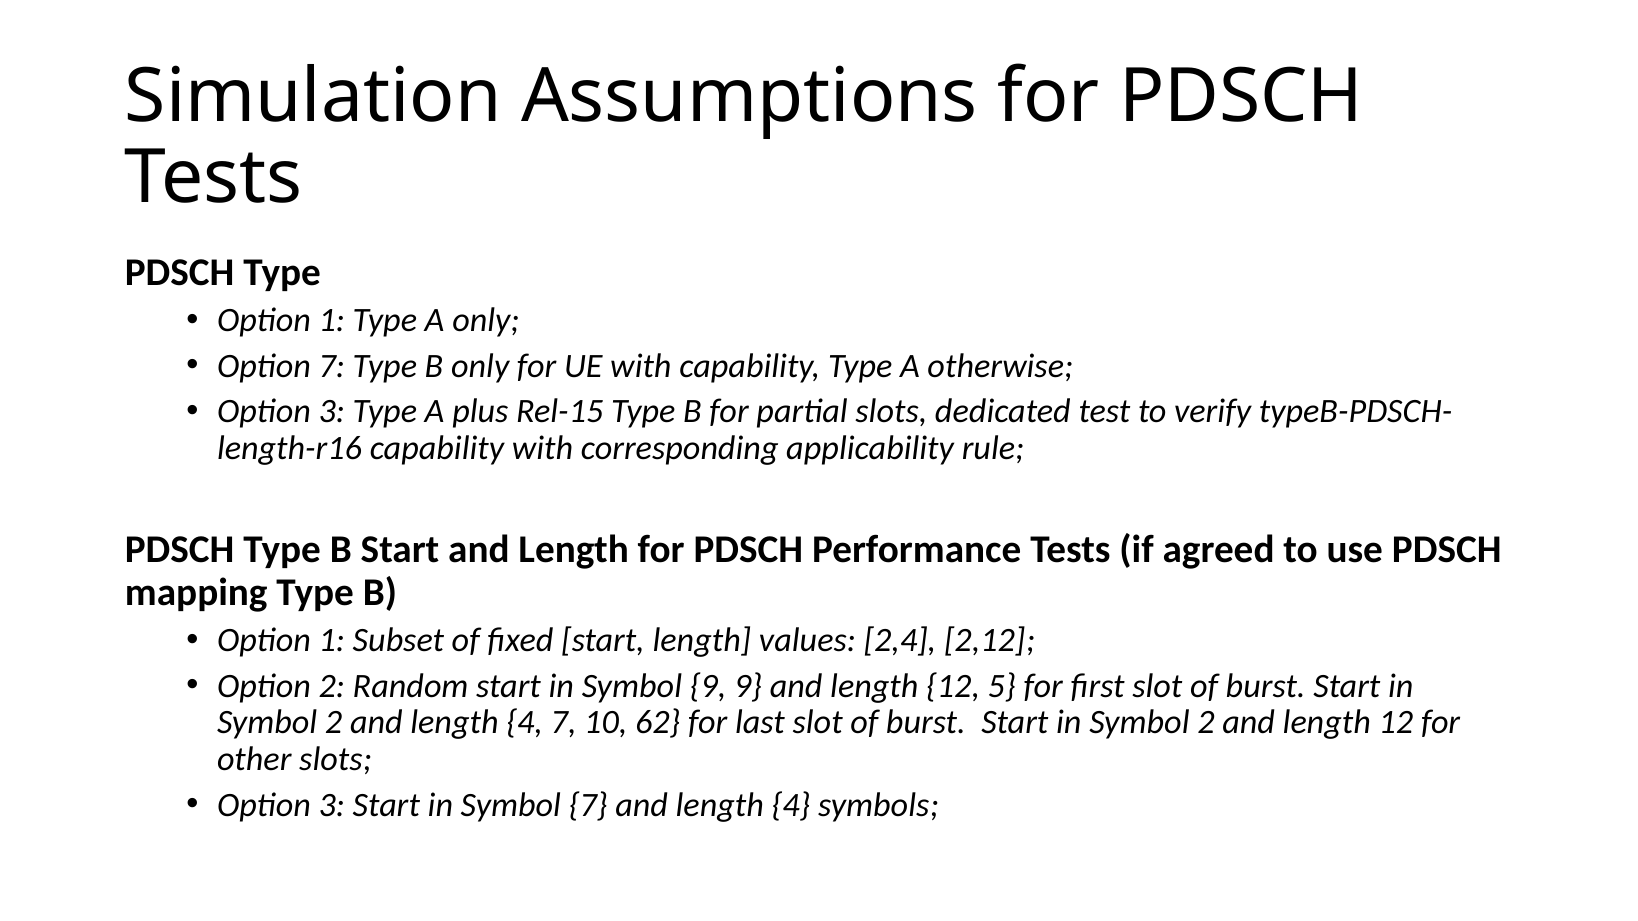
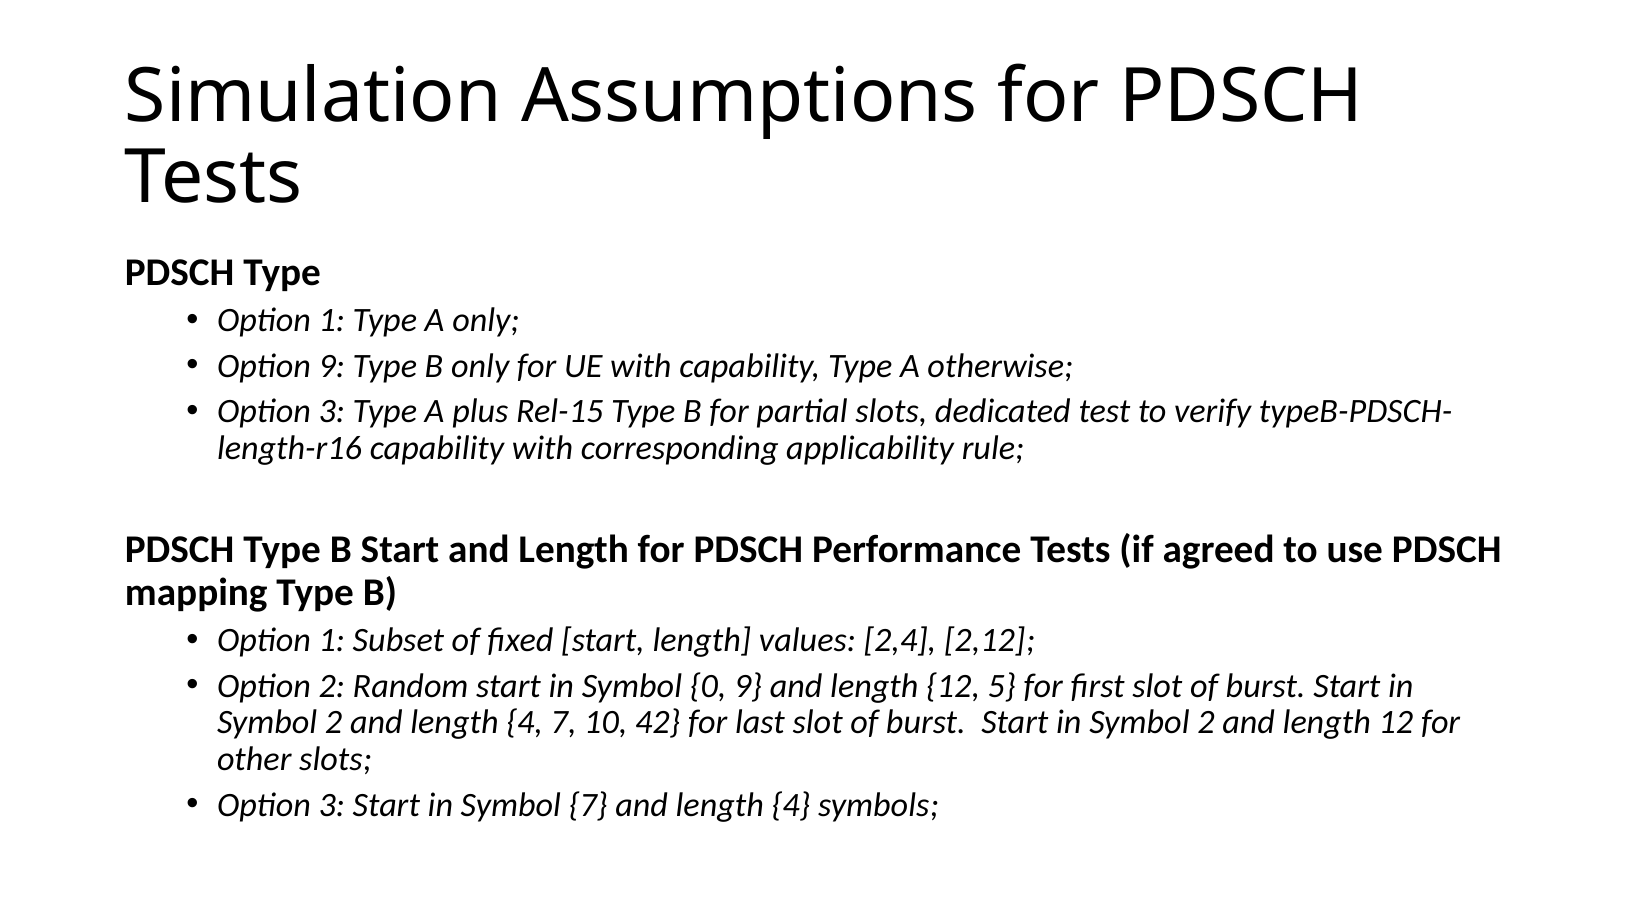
Option 7: 7 -> 9 (332, 366)
Symbol 9: 9 -> 0 (708, 686)
62: 62 -> 42 (658, 723)
